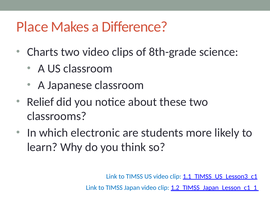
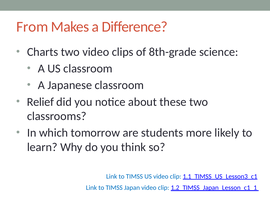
Place: Place -> From (32, 27)
electronic: electronic -> tomorrow (95, 133)
